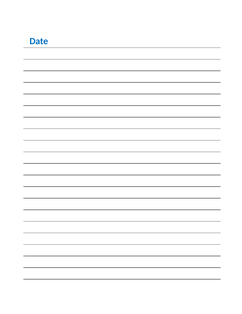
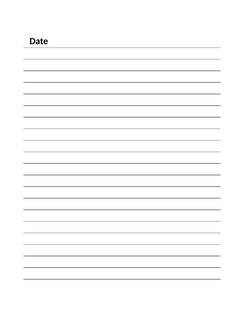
Date colour: blue -> black (39, 41)
